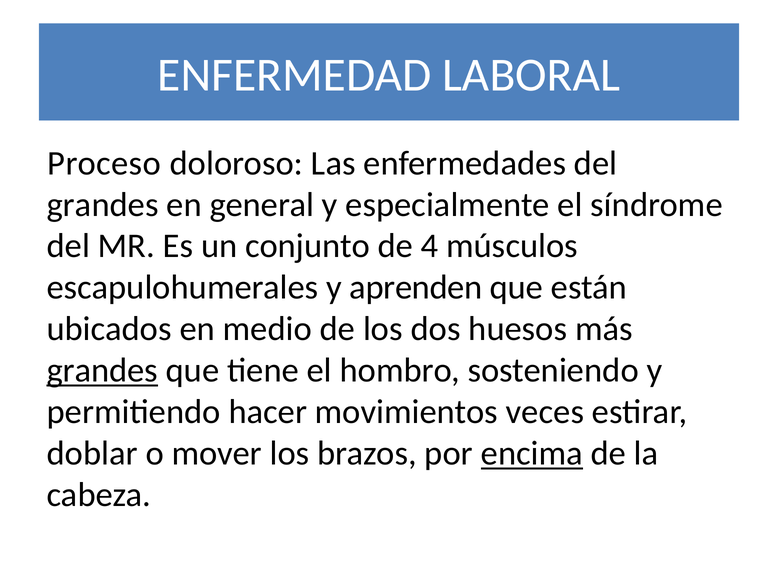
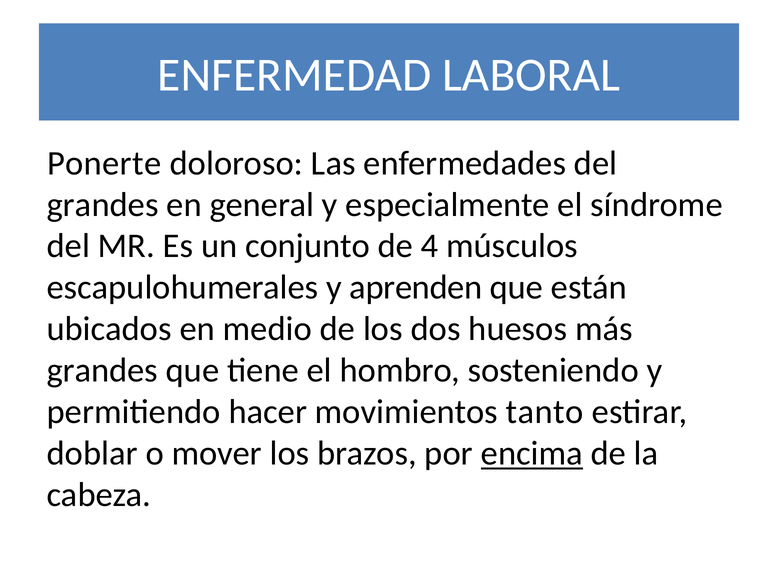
Proceso: Proceso -> Ponerte (104, 163)
grandes underline: present -> none (102, 371)
veces: veces -> tanto (545, 412)
